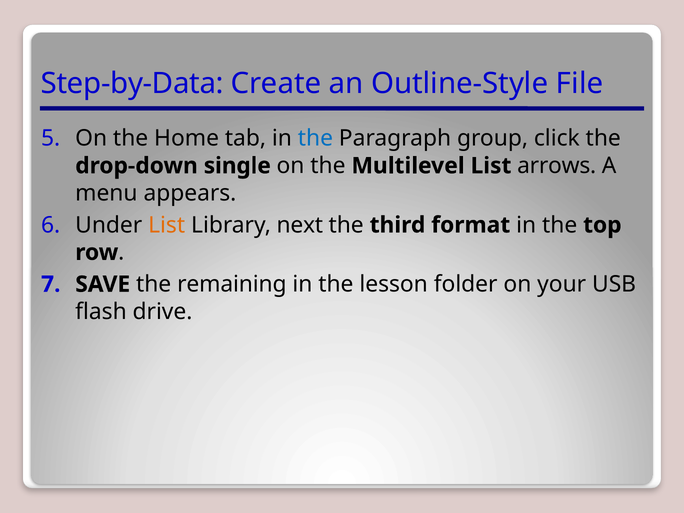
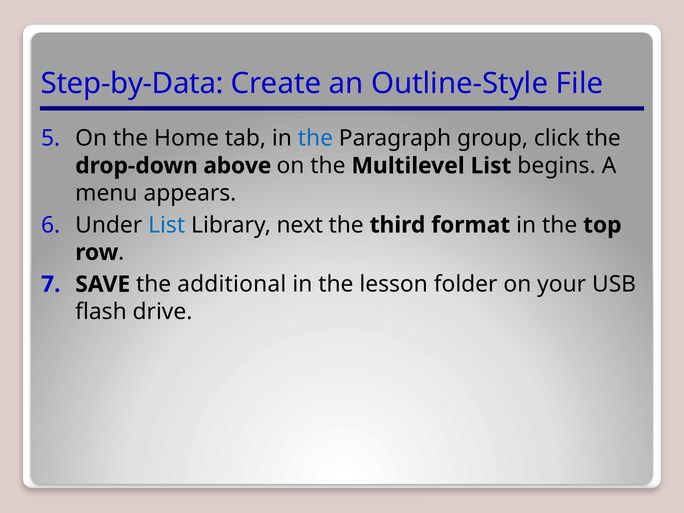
single: single -> above (237, 166)
arrows: arrows -> begins (557, 166)
List colour: orange -> blue (167, 225)
remaining: remaining -> additional (232, 284)
